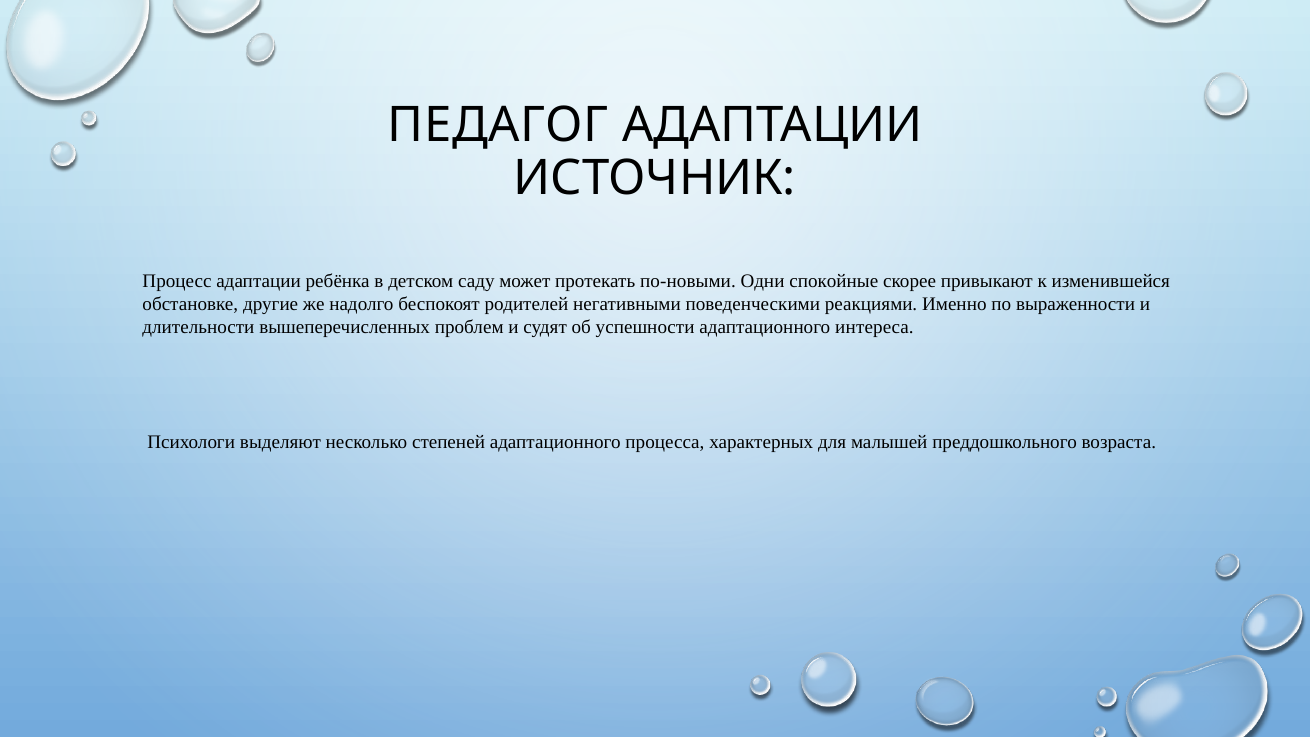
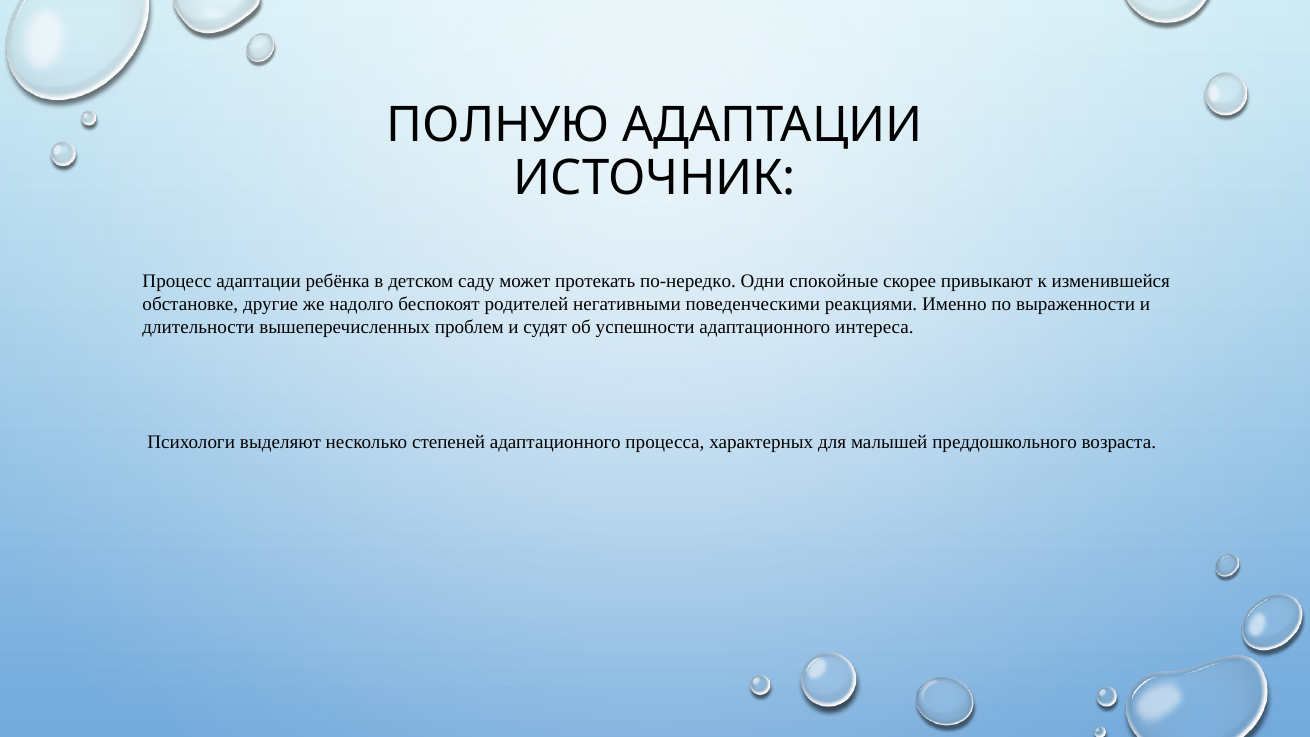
ПЕДАГОГ: ПЕДАГОГ -> ПОЛНУЮ (498, 125)
по-новыми: по-новыми -> по-нередко (688, 281)
